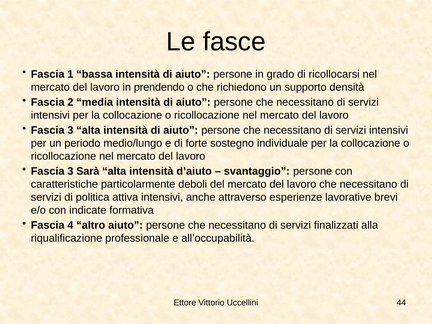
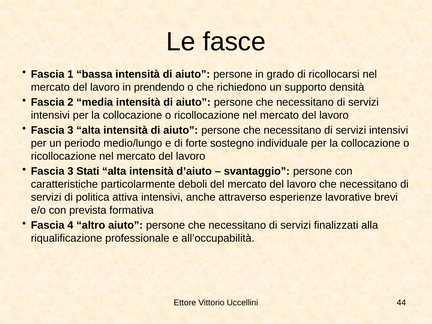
Sarà: Sarà -> Stati (88, 171)
indicate: indicate -> prevista (88, 210)
